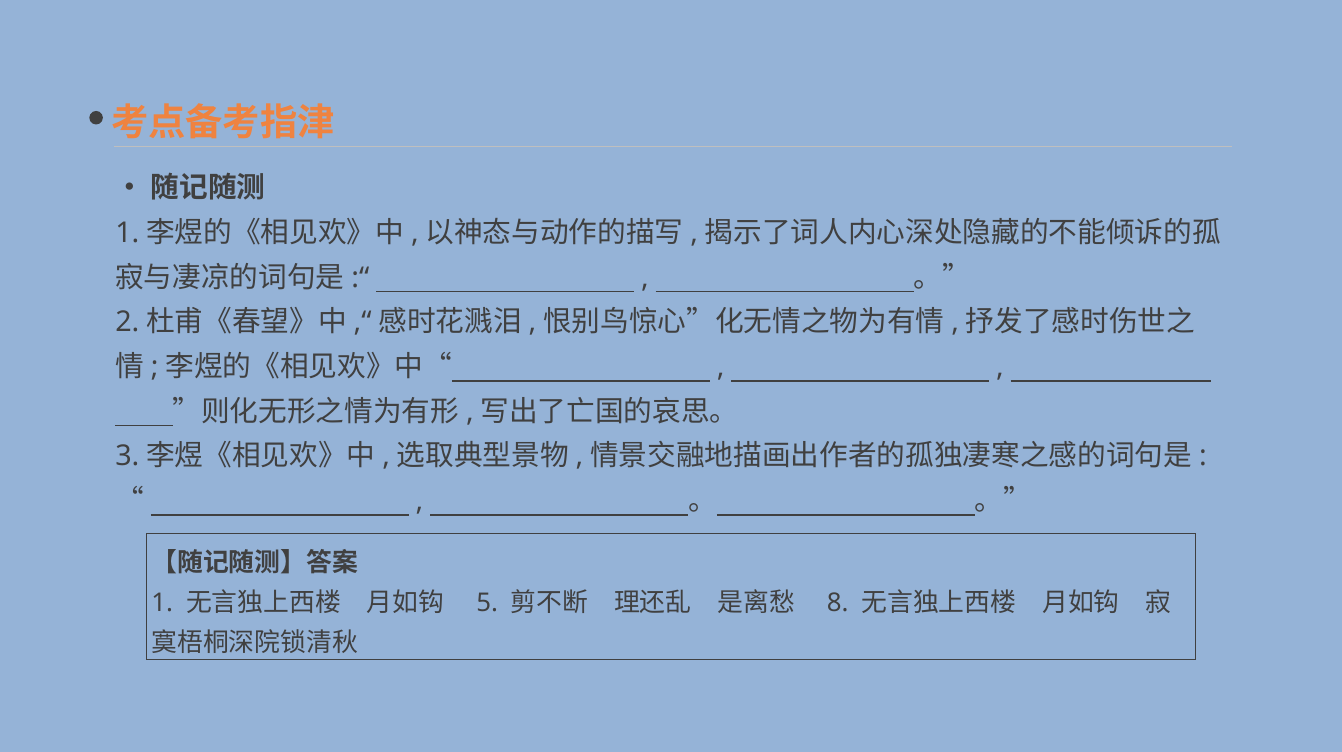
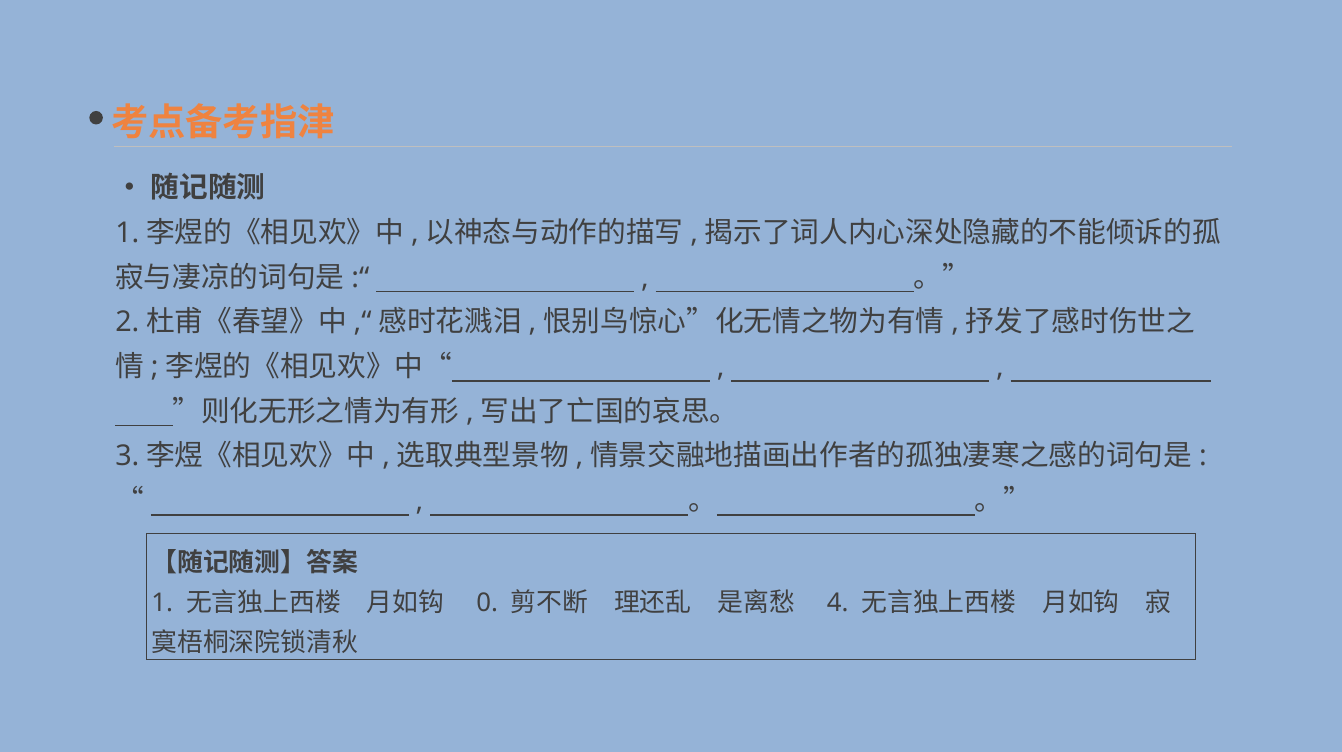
5: 5 -> 0 (487, 603)
8: 8 -> 4 (838, 603)
